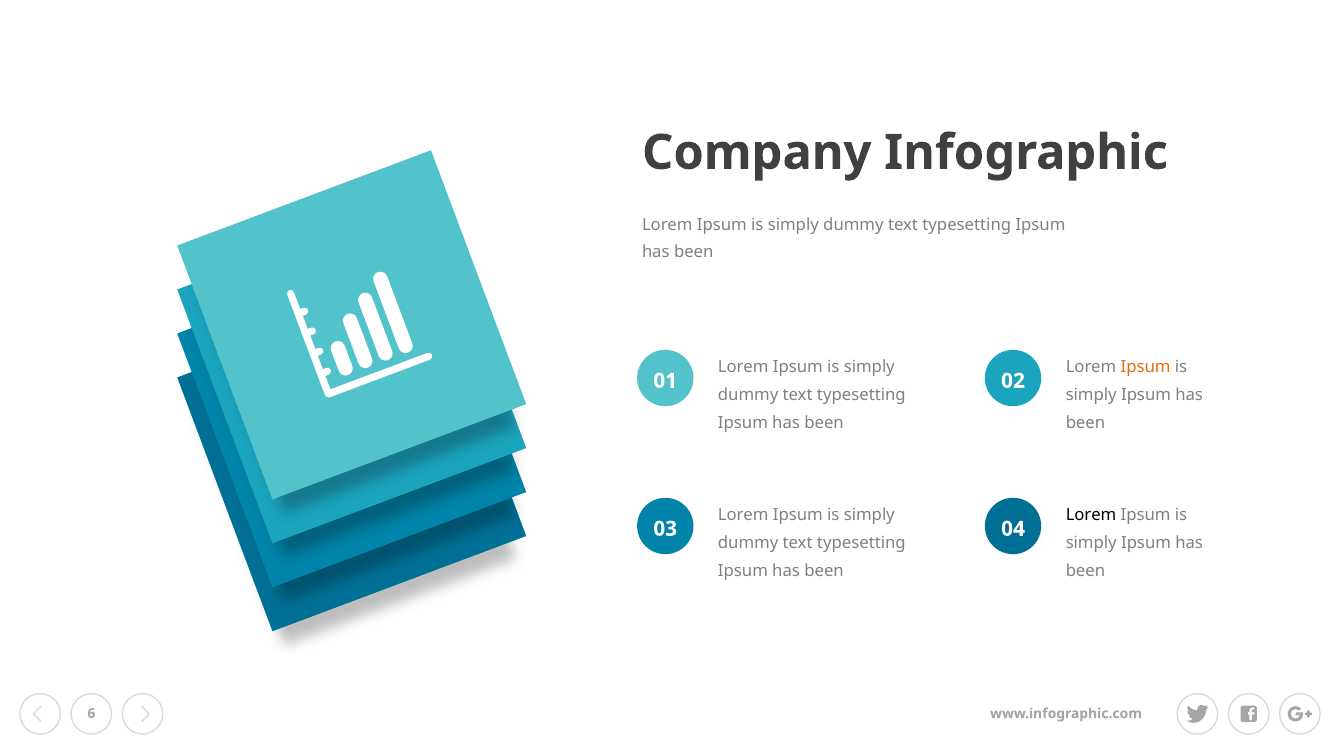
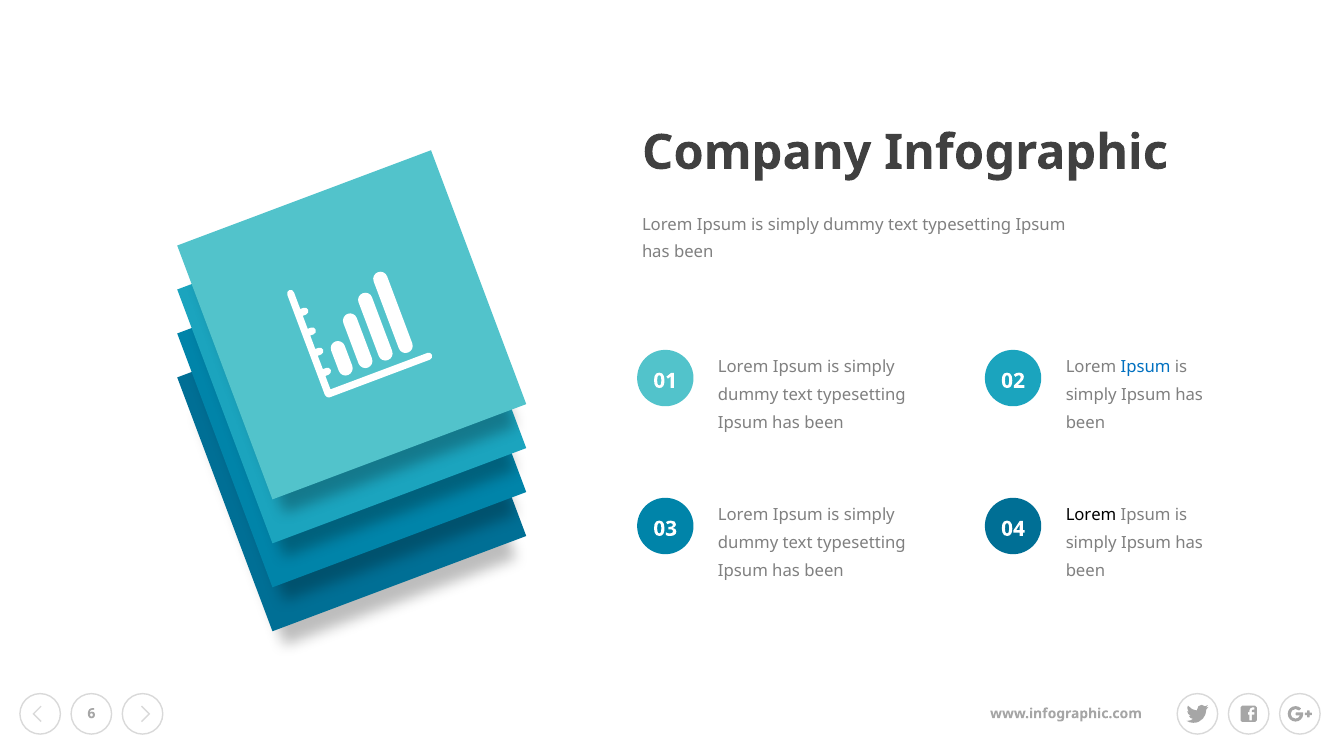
Ipsum colour: orange -> blue (1146, 367)
